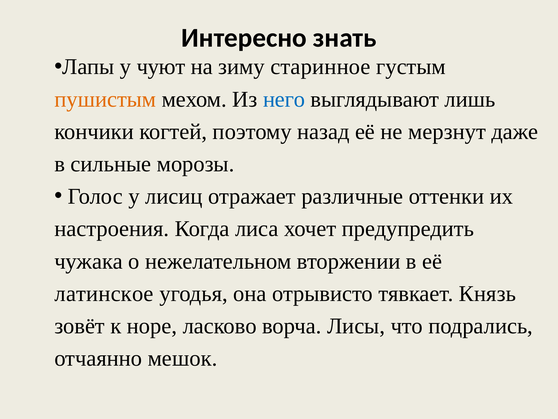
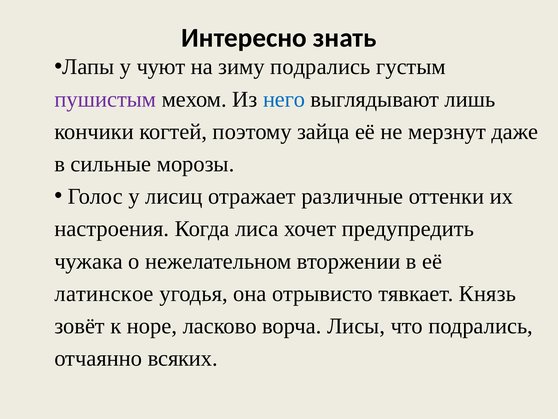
зиму старинное: старинное -> подрались (320, 67)
пушистым colour: orange -> purple (105, 99)
назад: назад -> зайца (323, 132)
мешок: мешок -> всяких (183, 358)
